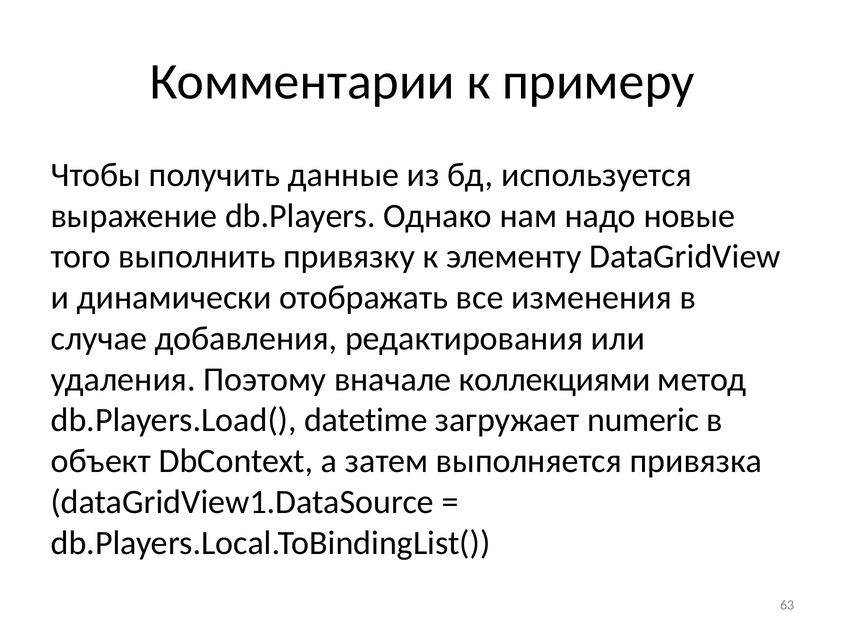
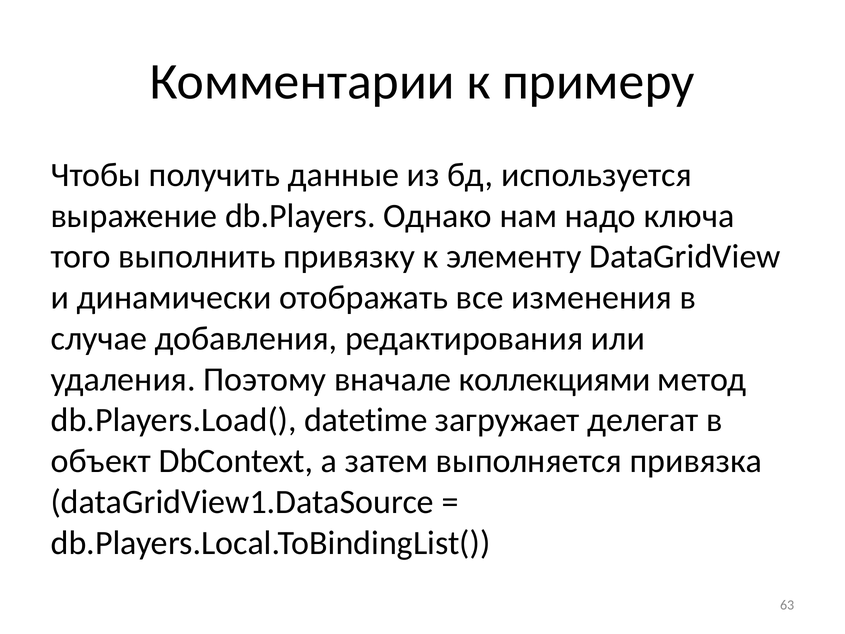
новые: новые -> ключа (689, 216)
numeric: numeric -> делегат (643, 420)
